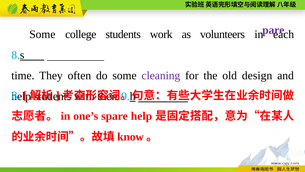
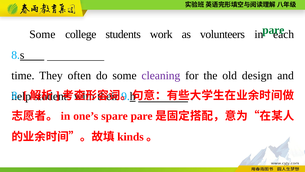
pare colour: purple -> green (273, 30)
spare help: help -> pare (142, 116)
know: know -> kinds (130, 137)
